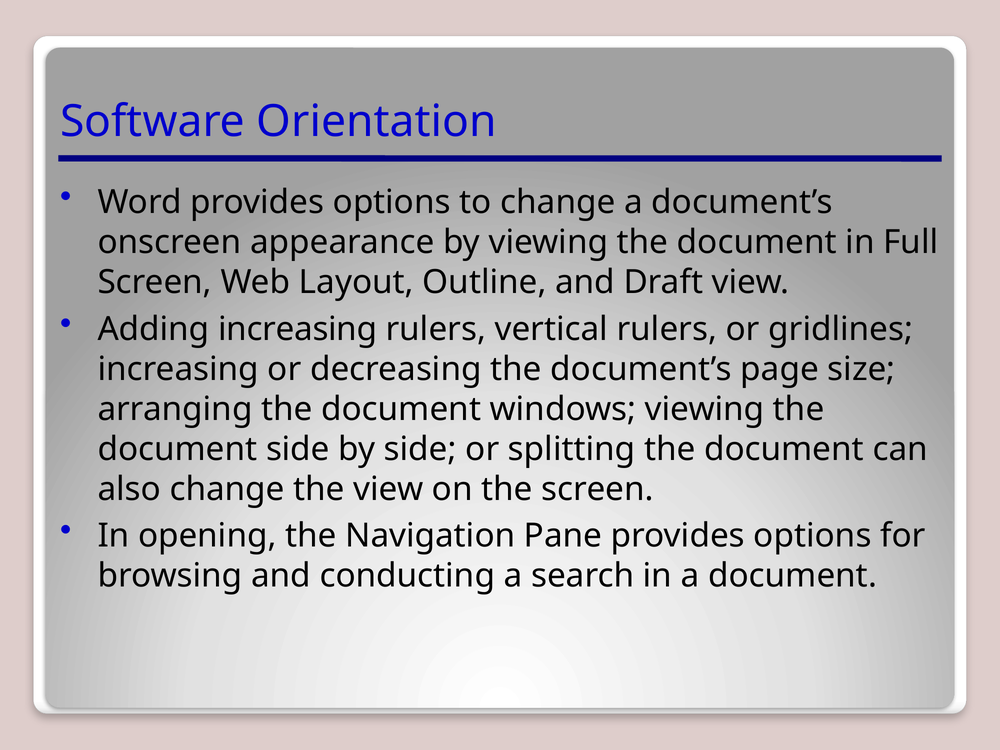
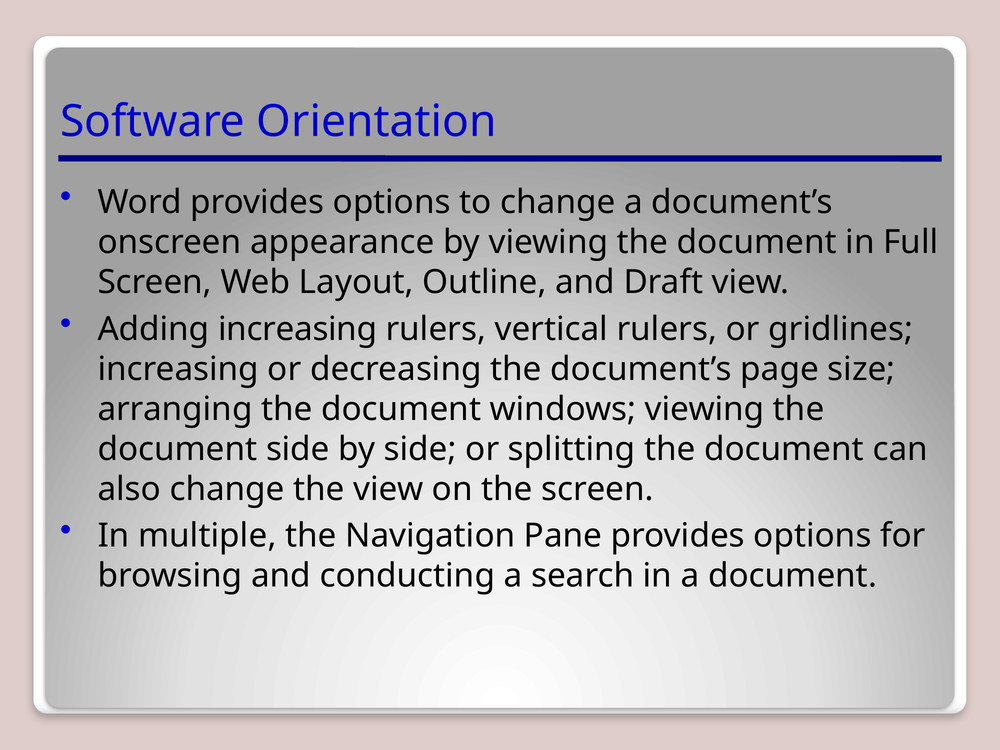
opening: opening -> multiple (207, 536)
